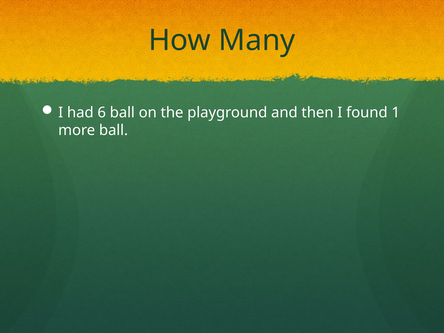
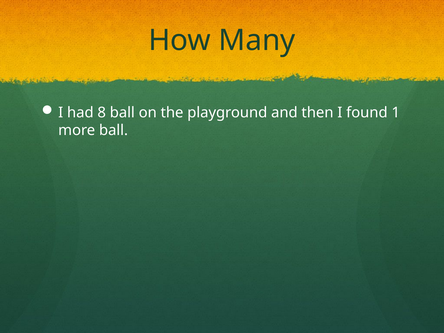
6: 6 -> 8 (102, 113)
